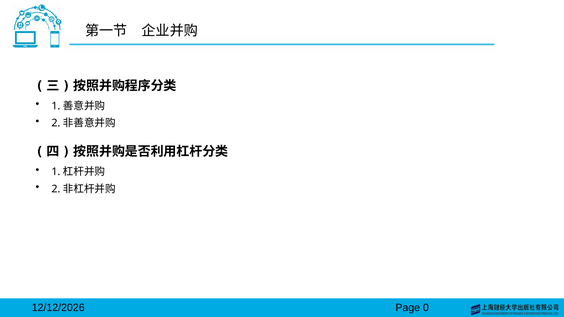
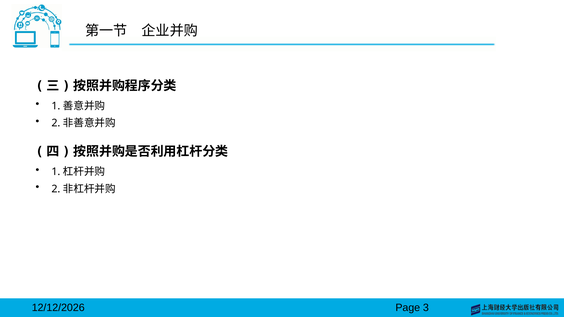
0: 0 -> 3 (426, 308)
